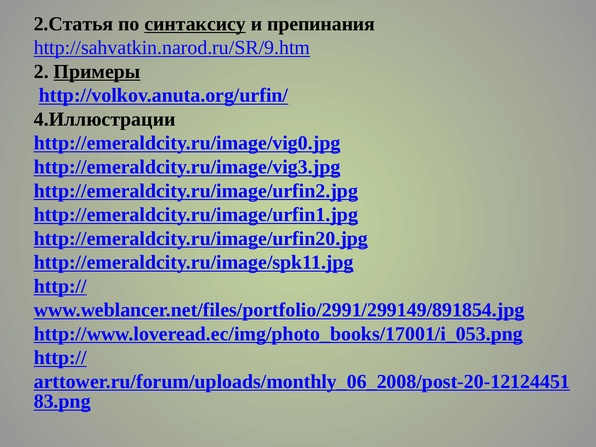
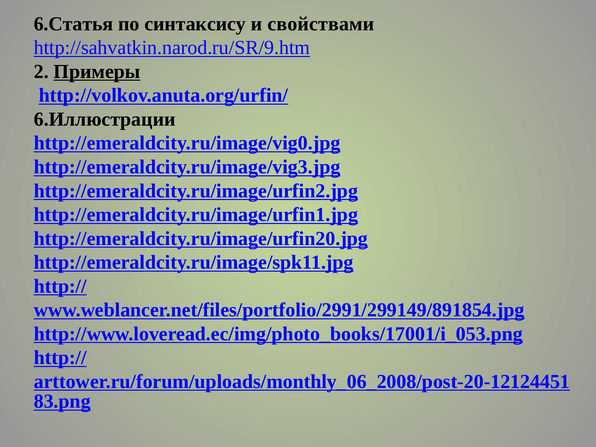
2.Статья: 2.Статья -> 6.Статья (74, 24)
синтаксису underline: present -> none (195, 24)
препинания: препинания -> свойствами (321, 24)
4.Иллюстрации: 4.Иллюстрации -> 6.Иллюстрации (105, 119)
